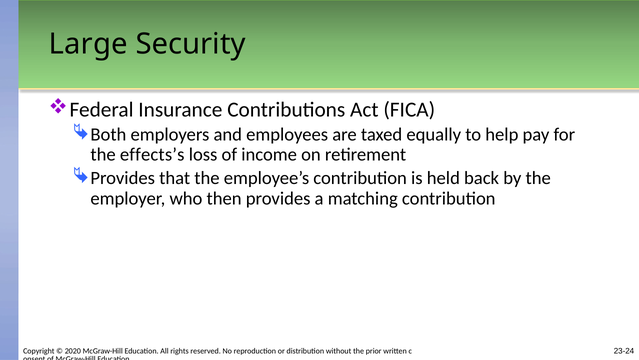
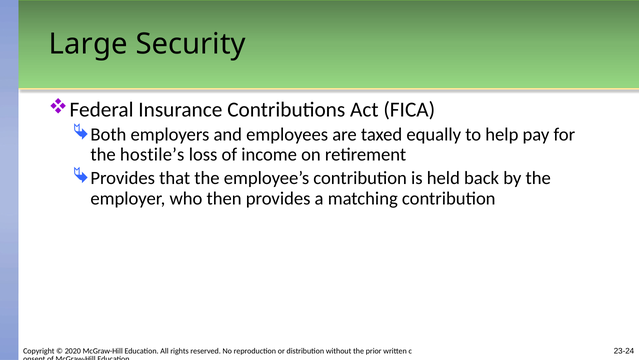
effects’s: effects’s -> hostile’s (152, 155)
